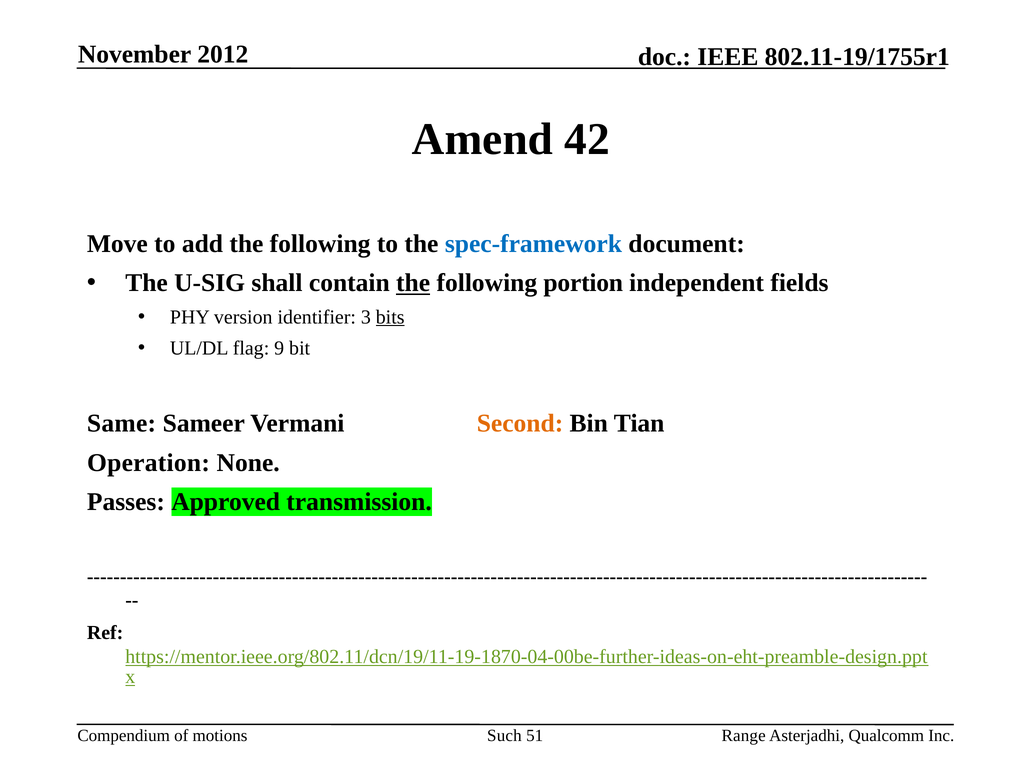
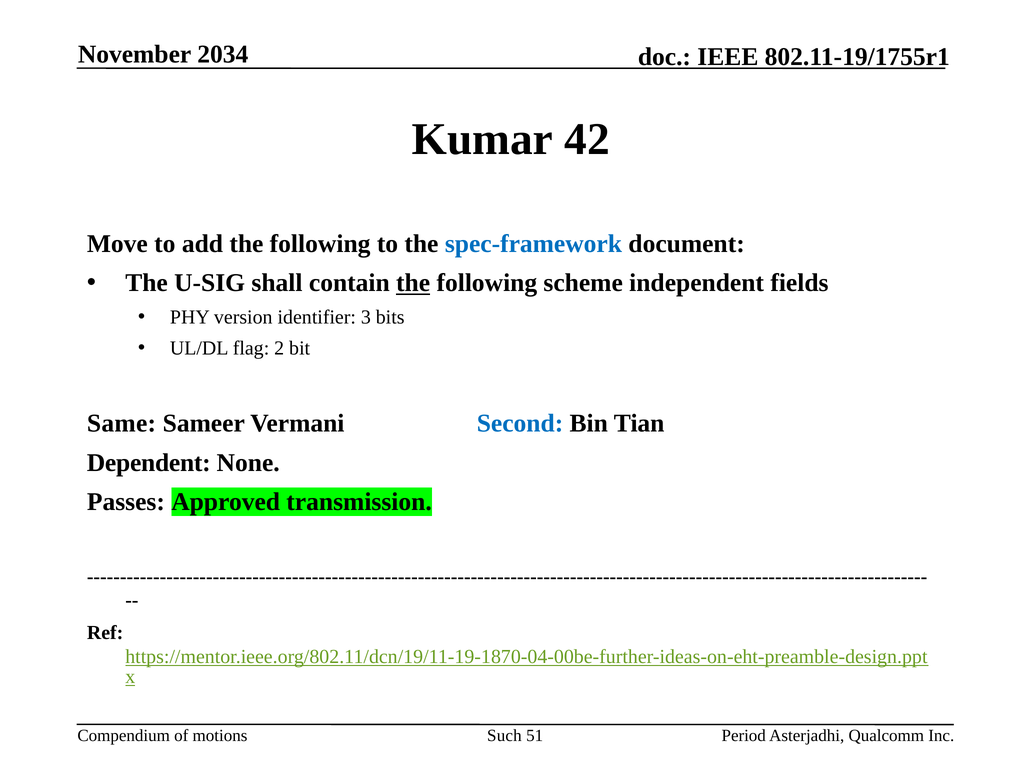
2012: 2012 -> 2034 (223, 54)
Amend: Amend -> Kumar (482, 139)
portion: portion -> scheme (583, 283)
bits underline: present -> none (390, 317)
9: 9 -> 2 (279, 348)
Second colour: orange -> blue (520, 423)
Operation: Operation -> Dependent (149, 462)
Range: Range -> Period (744, 735)
